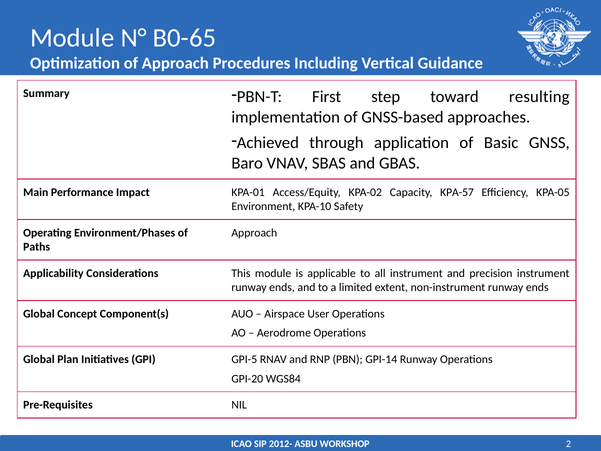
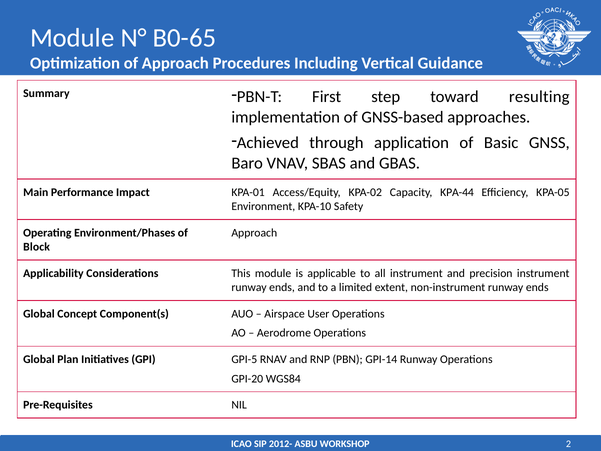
KPA-57: KPA-57 -> KPA-44 (457, 192)
Paths: Paths -> Block (37, 247)
